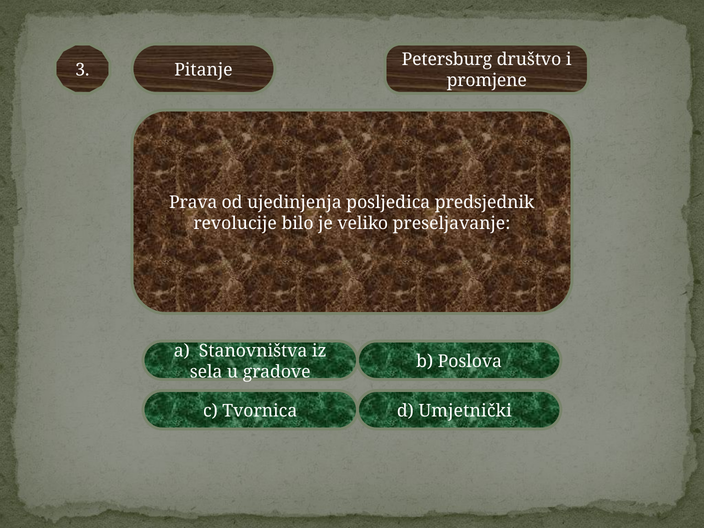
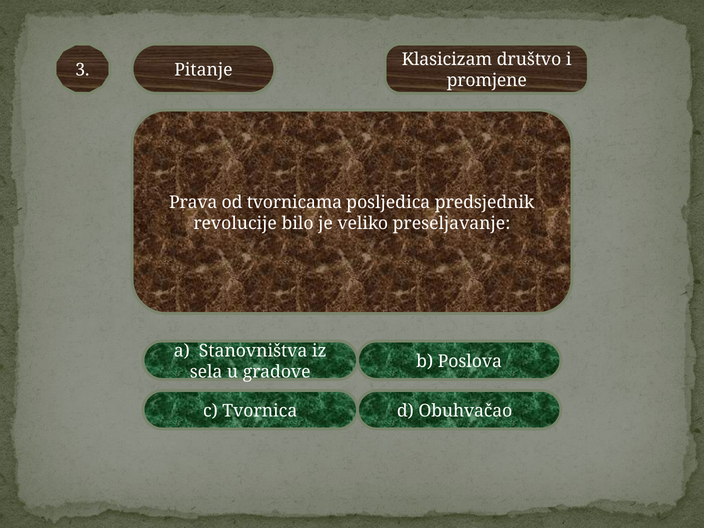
Petersburg: Petersburg -> Klasicizam (447, 59)
ujedinjenja: ujedinjenja -> tvornicama (294, 202)
Umjetnički: Umjetnički -> Obuhvačao (465, 411)
